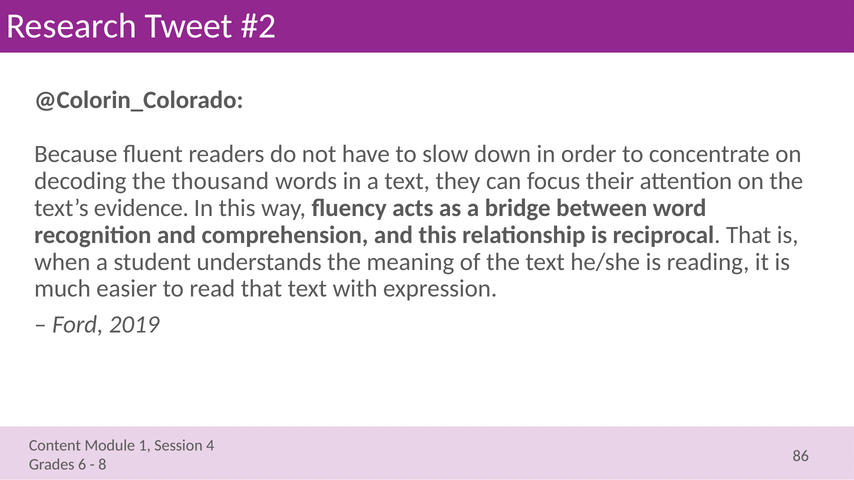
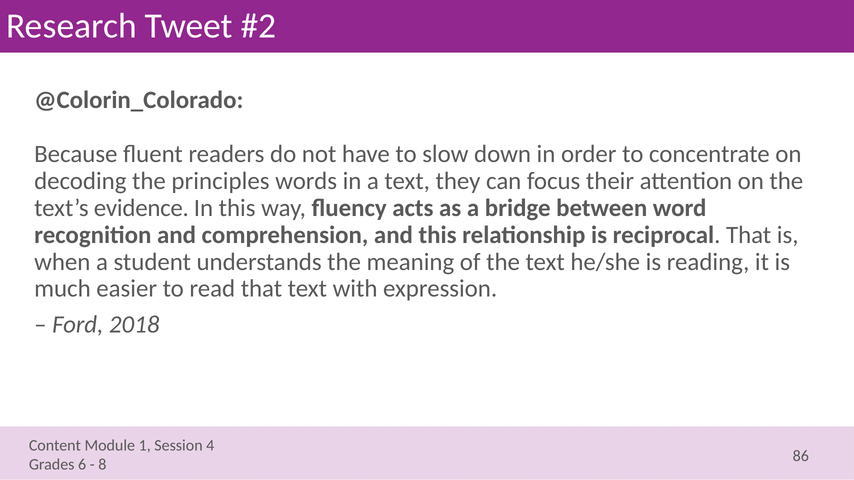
thousand: thousand -> principles (221, 181)
2019: 2019 -> 2018 (134, 325)
